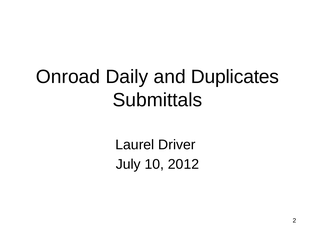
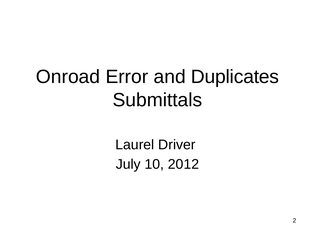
Daily: Daily -> Error (127, 77)
